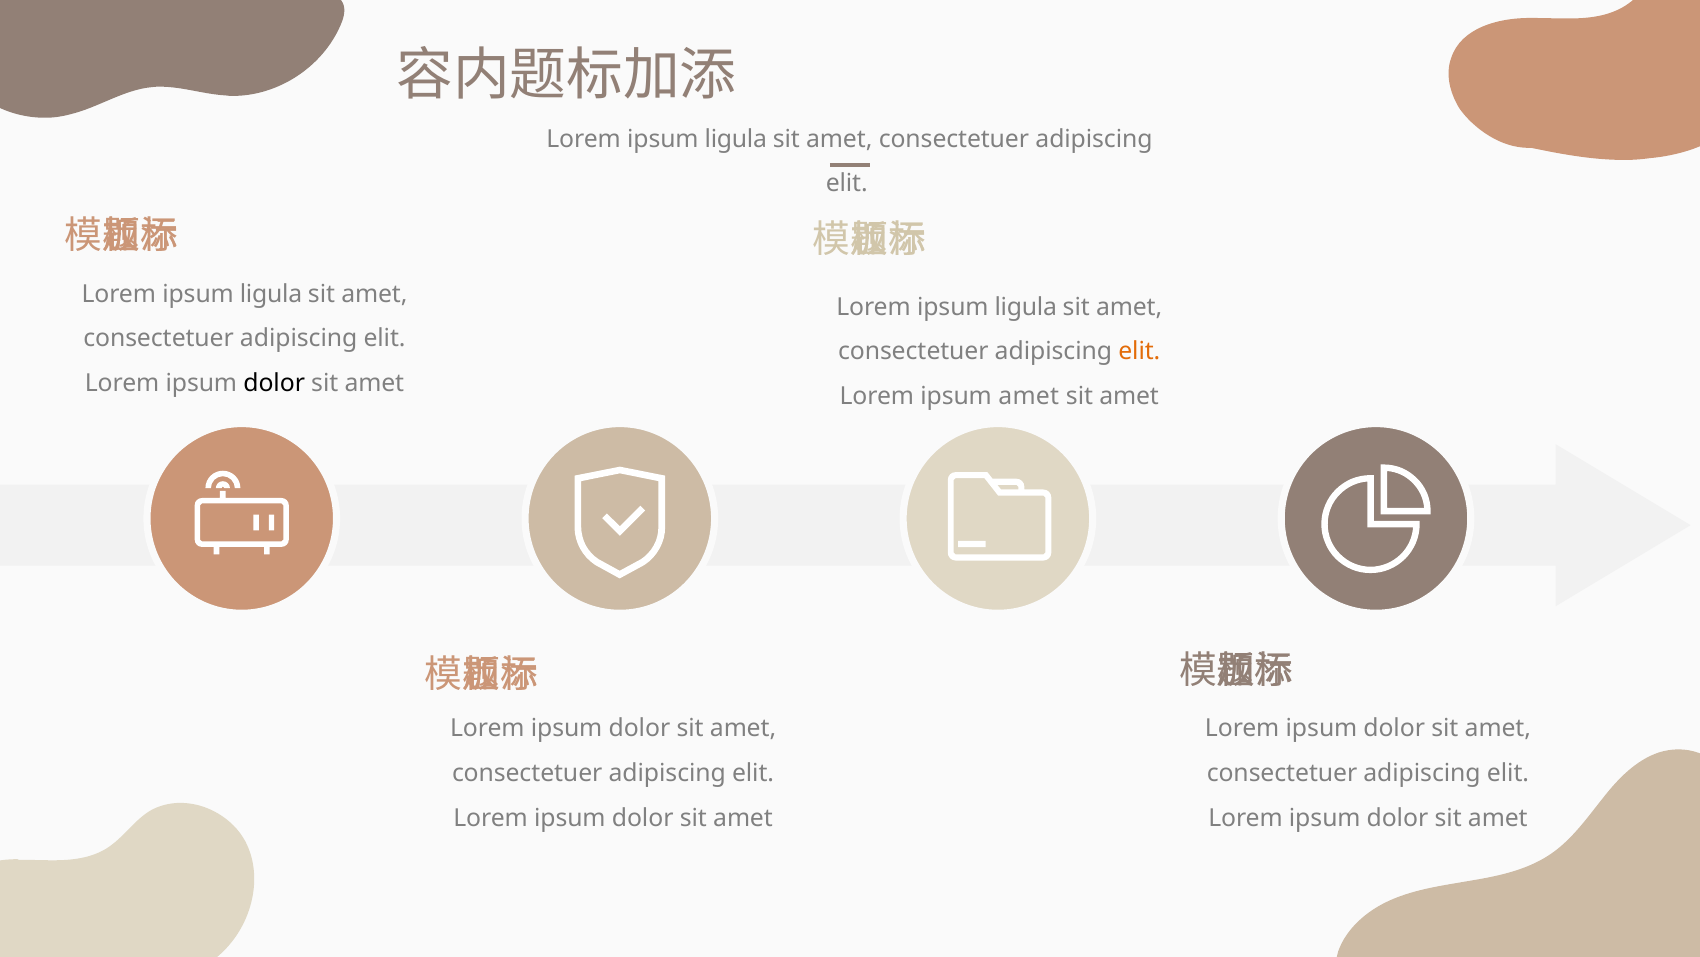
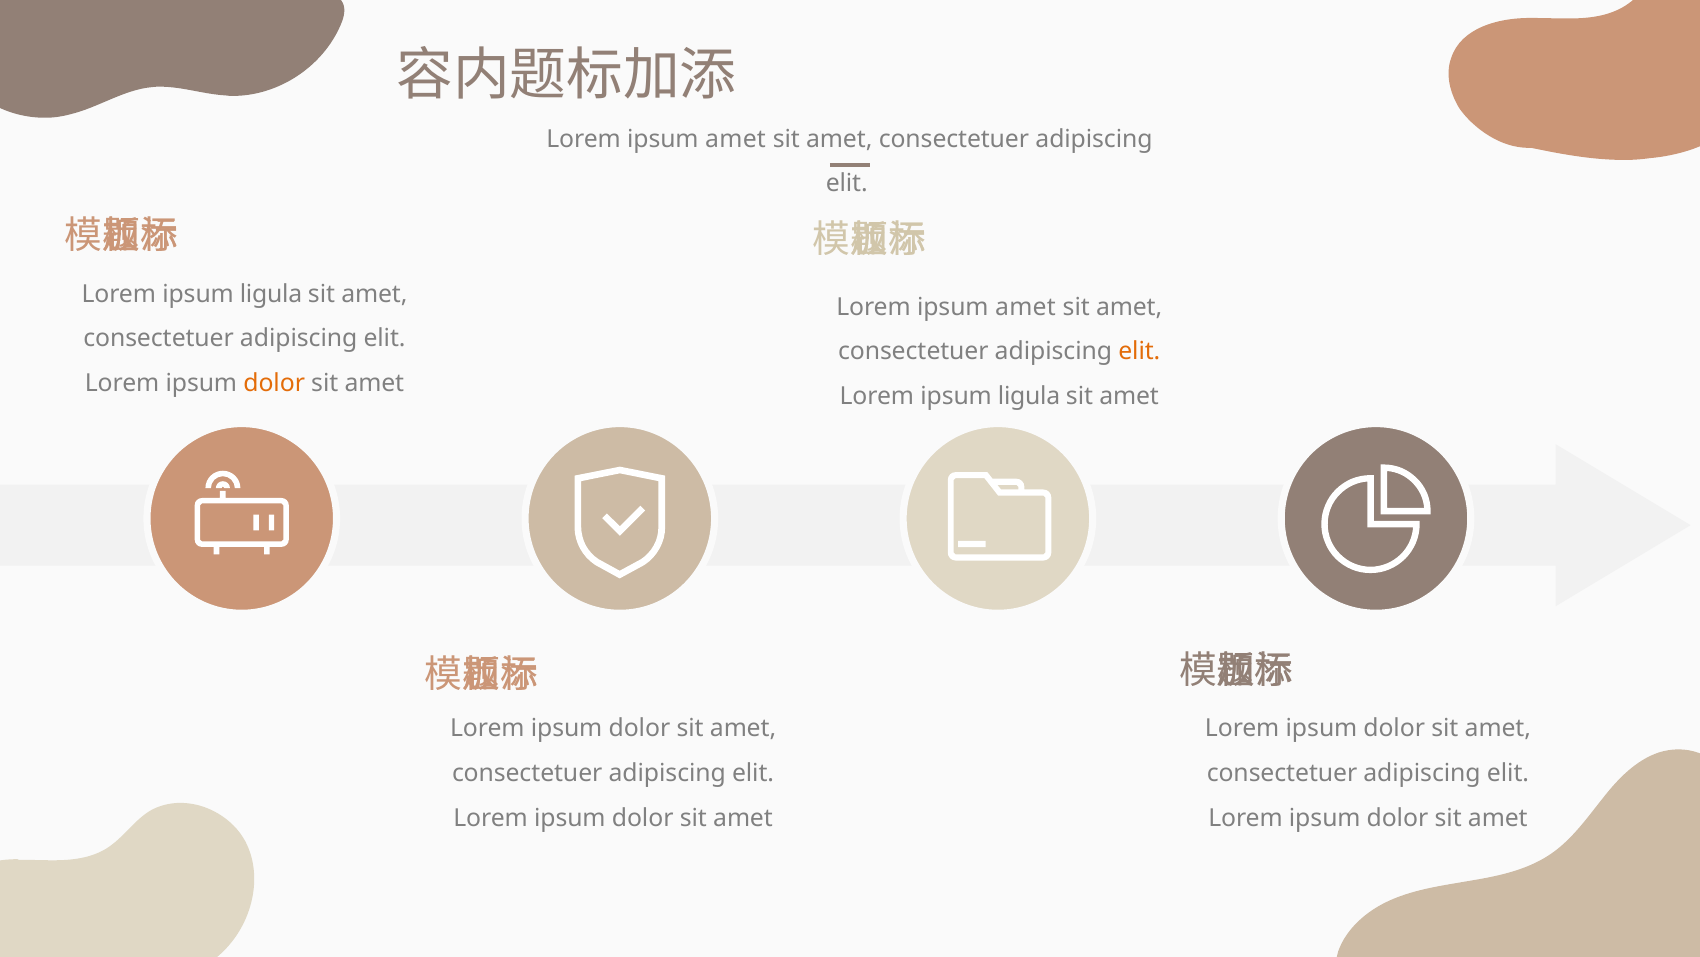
ligula: ligula -> amet (736, 139)
ligula: ligula -> amet (1026, 307)
dolor colour: black -> orange (274, 383)
amet: amet -> ligula (1029, 396)
